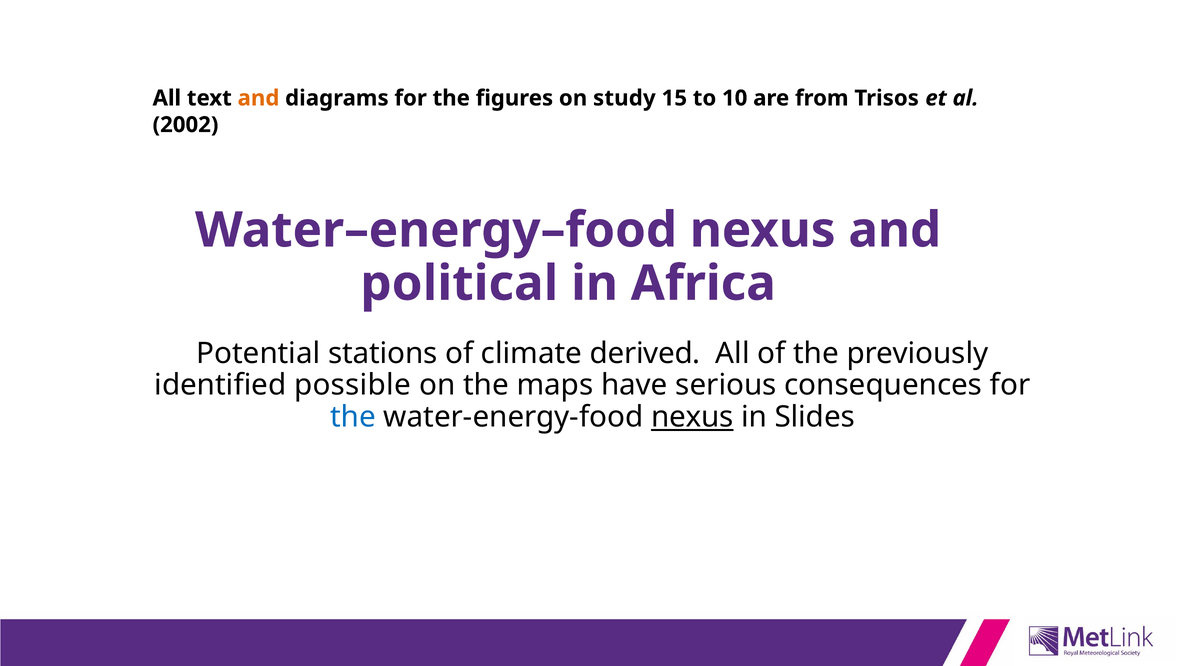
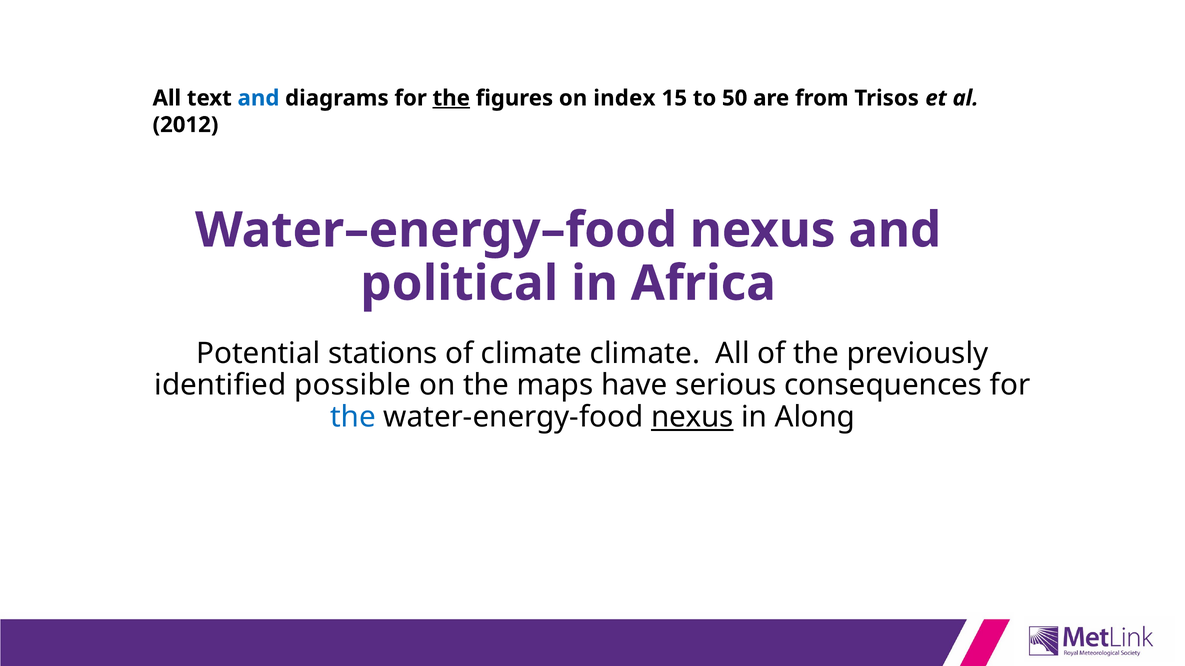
and colour: orange -> blue (258, 98)
the underline: none -> present (451, 98)
study: study -> index (624, 98)
10: 10 -> 50 (735, 98)
2002: 2002 -> 2012 (185, 125)
climate derived: derived -> climate (645, 354)
Slides: Slides -> Along (815, 418)
